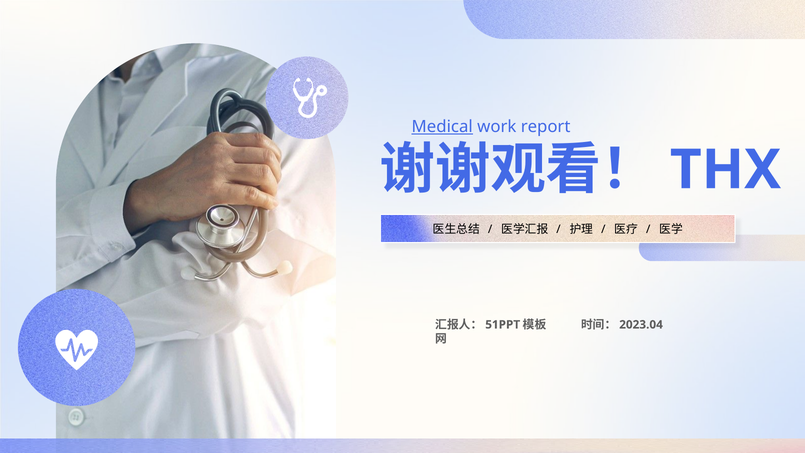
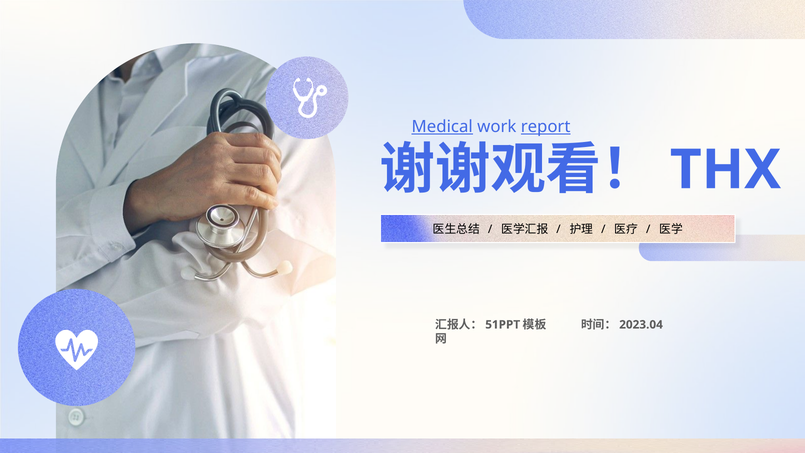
report underline: none -> present (546, 127)
